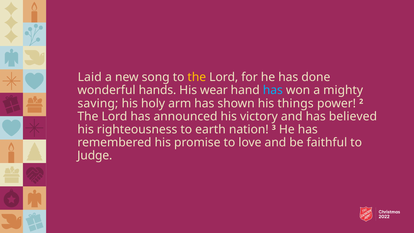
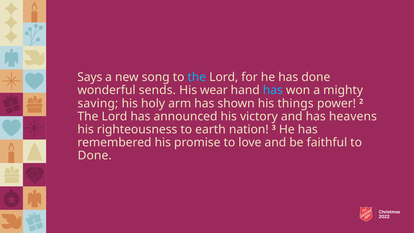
Laid: Laid -> Says (90, 77)
the colour: yellow -> light blue (197, 77)
hands: hands -> sends (157, 90)
believed: believed -> heavens (353, 116)
Judge: Judge -> Done (95, 155)
